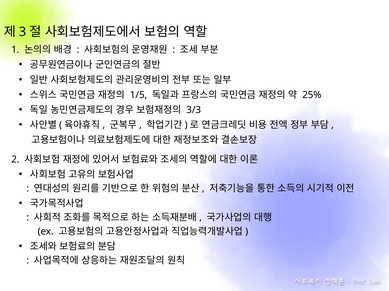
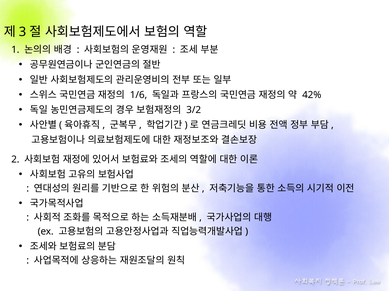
1/5: 1/5 -> 1/6 (139, 95)
25%: 25% -> 42% (312, 95)
3/3: 3/3 -> 3/2 (194, 110)
